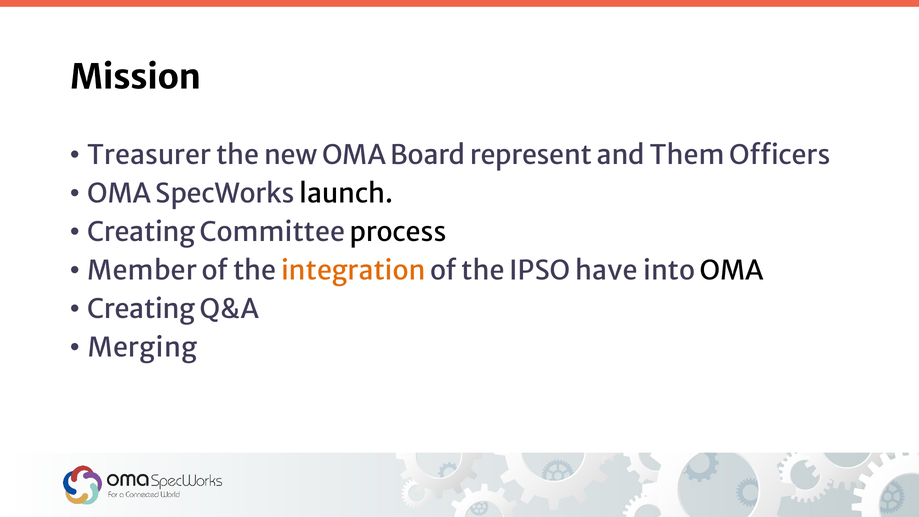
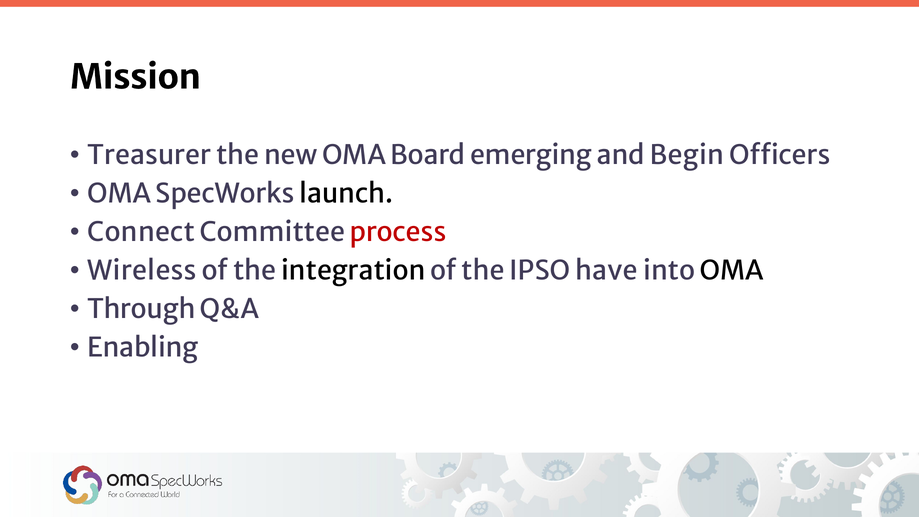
represent: represent -> emerging (531, 155)
Them: Them -> Begin (687, 155)
Creating: Creating -> Connect (141, 232)
process colour: black -> red (398, 232)
Member: Member -> Wireless (142, 271)
integration colour: orange -> black (353, 271)
Creating: Creating -> Through (141, 309)
Merging: Merging -> Enabling (143, 348)
